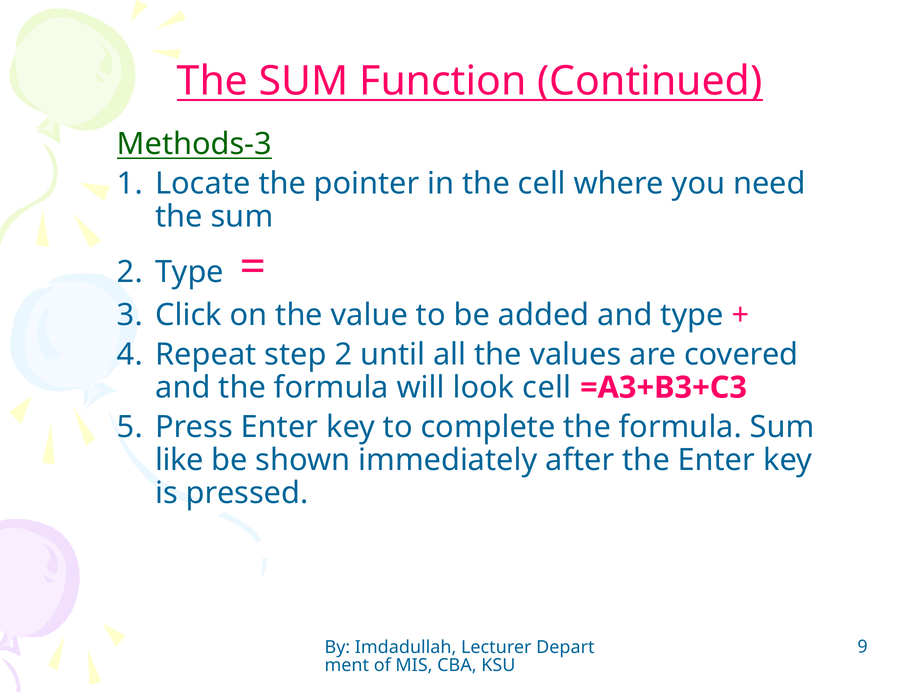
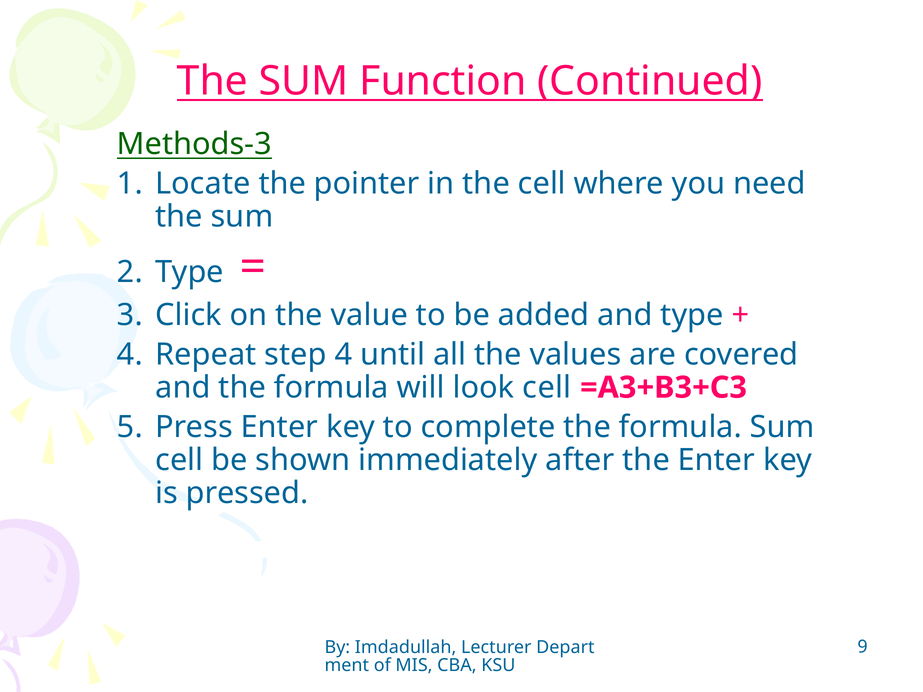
step 2: 2 -> 4 (343, 355)
like: like -> cell (179, 460)
